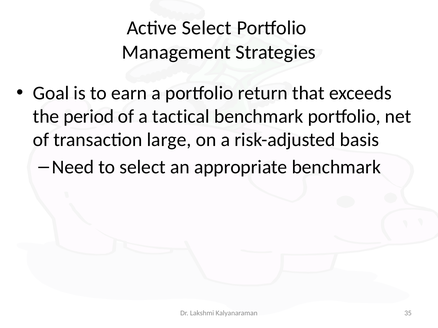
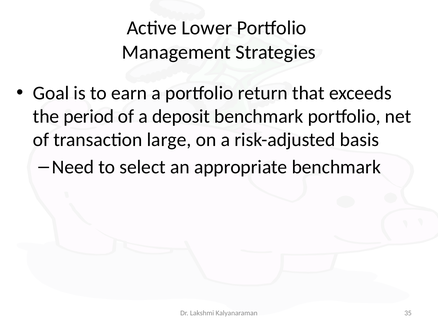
Active Select: Select -> Lower (207, 28)
tactical: tactical -> deposit (181, 117)
